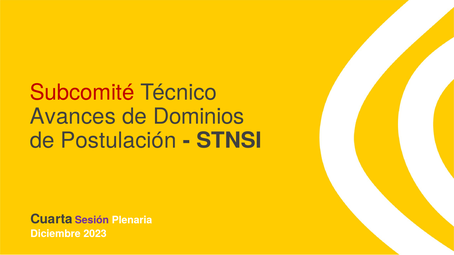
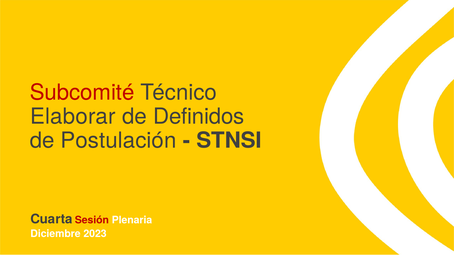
Avances: Avances -> Elaborar (73, 117)
Dominios: Dominios -> Definidos (199, 117)
Sesión colour: purple -> red (92, 220)
